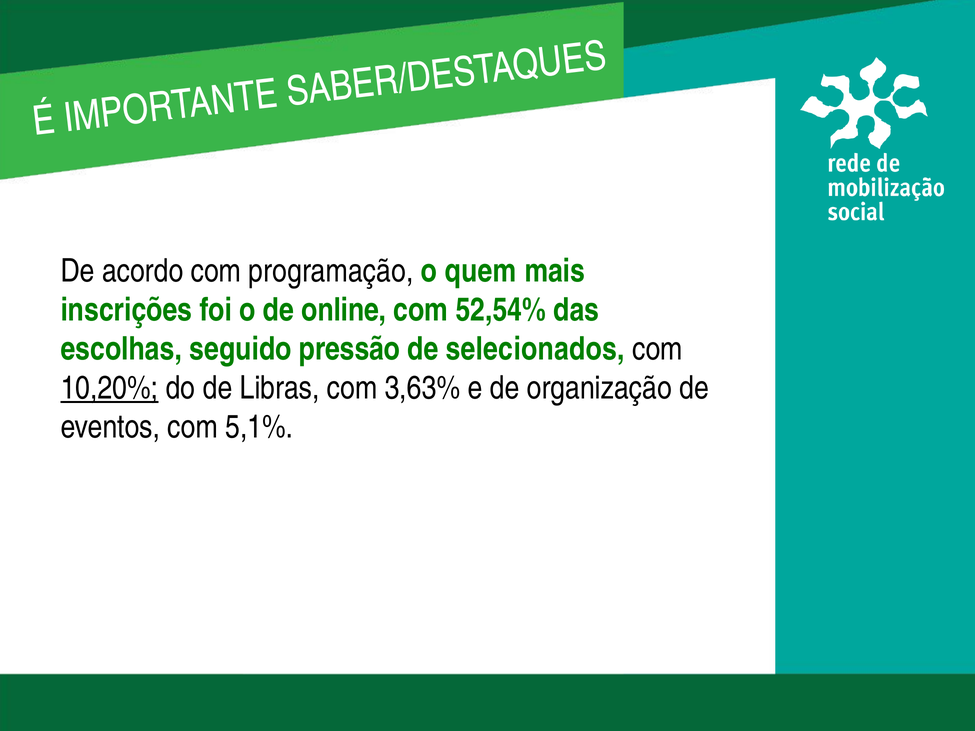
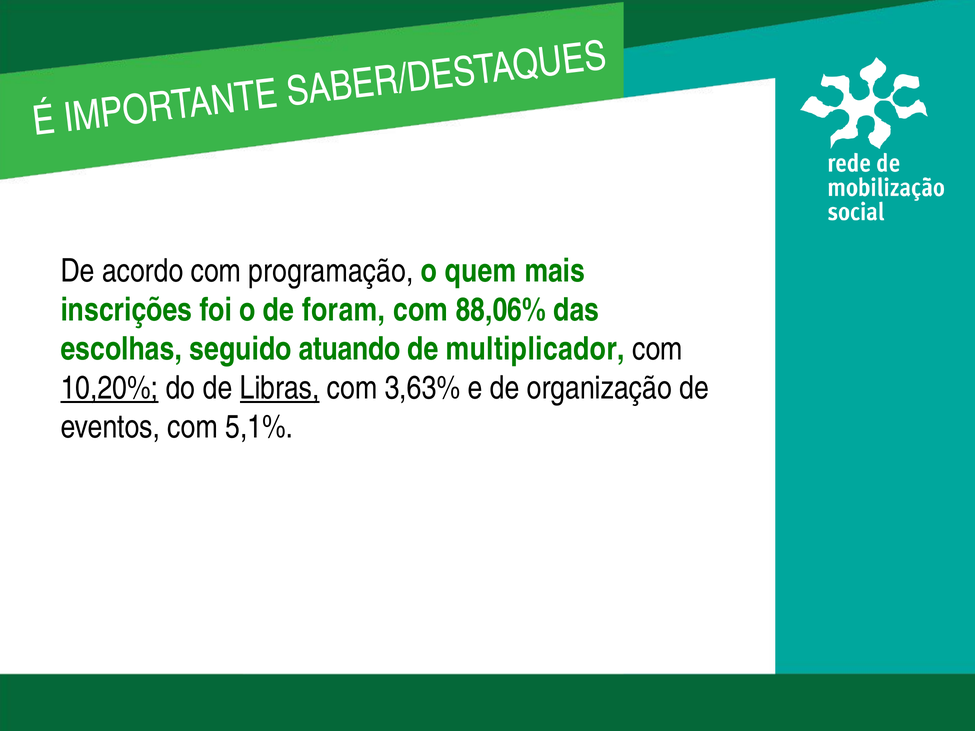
online: online -> foram (344, 310)
52,54%: 52,54% -> 88,06% (501, 310)
pressão: pressão -> atuando (350, 349)
selecionados: selecionados -> multiplicador (535, 349)
Libras underline: none -> present (280, 388)
